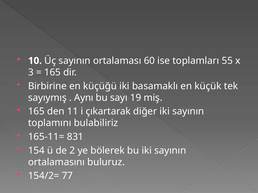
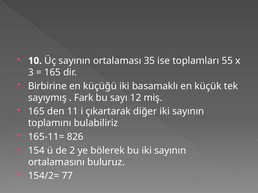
60: 60 -> 35 (149, 61)
Aynı: Aynı -> Fark (84, 98)
19: 19 -> 12 (136, 98)
831: 831 -> 826 (75, 137)
